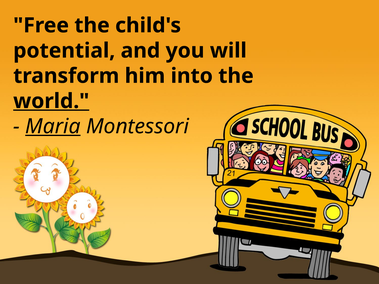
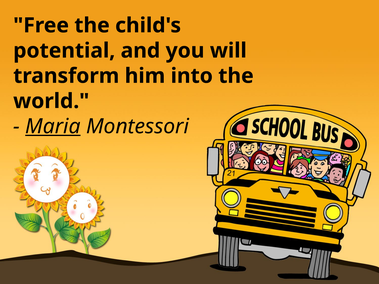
world underline: present -> none (51, 101)
